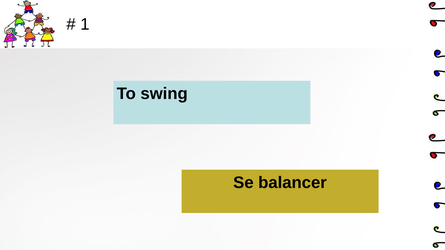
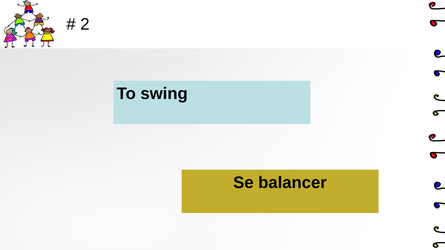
1: 1 -> 2 (85, 24)
